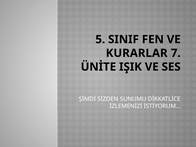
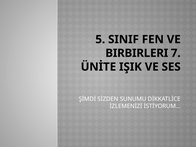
KURARLAR: KURARLAR -> BIRBIRLERI (137, 53)
